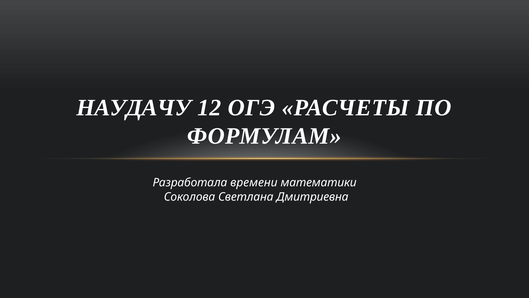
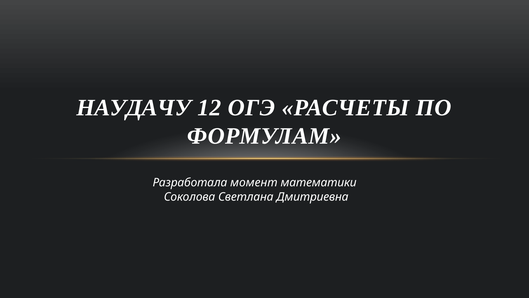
времени: времени -> момент (254, 182)
